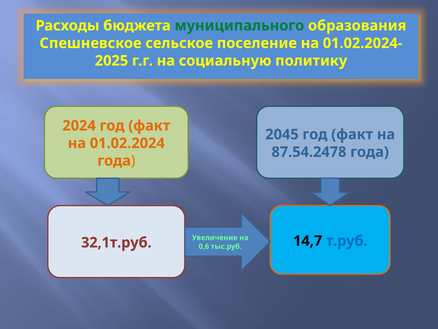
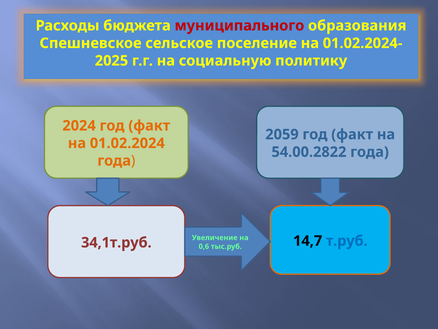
муниципального colour: green -> red (239, 26)
2045: 2045 -> 2059 (282, 134)
87.54.2478: 87.54.2478 -> 54.00.2822 (309, 152)
32,1т.руб: 32,1т.руб -> 34,1т.руб (116, 242)
